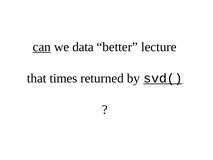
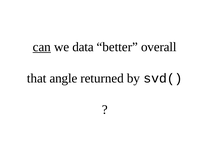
lecture: lecture -> overall (159, 47)
times: times -> angle (63, 78)
svd( underline: present -> none (163, 78)
